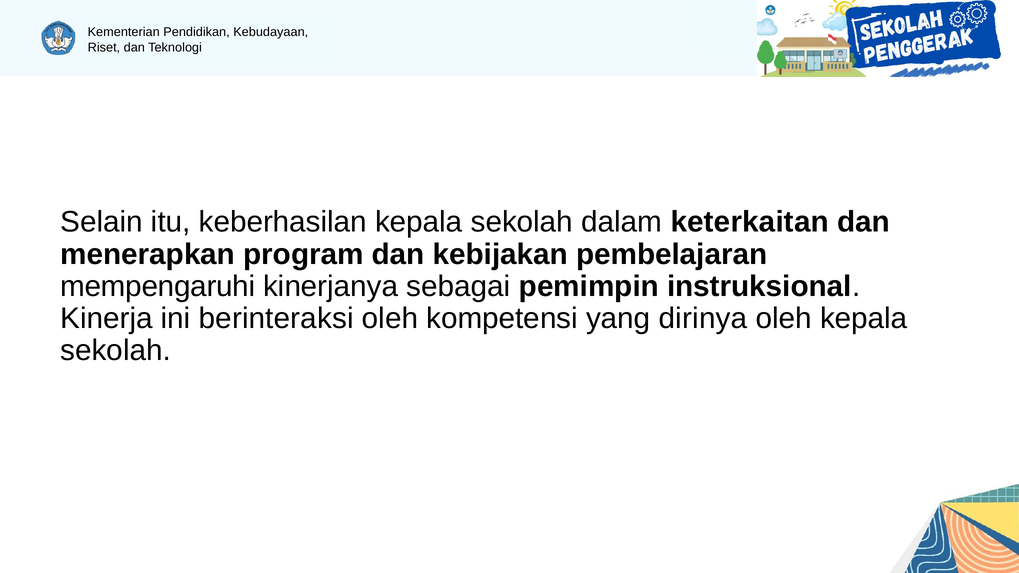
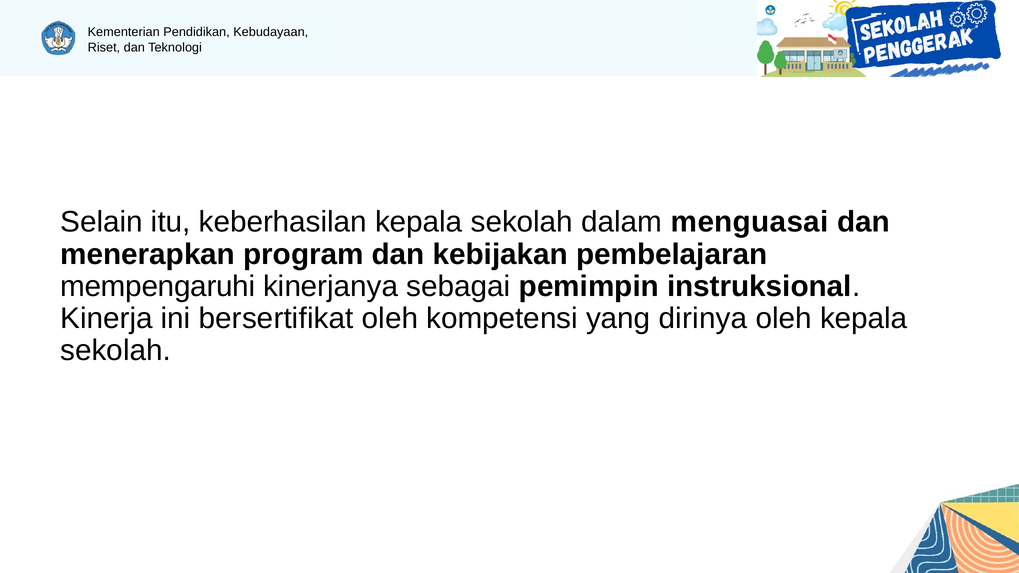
keterkaitan: keterkaitan -> menguasai (750, 222)
berinteraksi: berinteraksi -> bersertifikat (276, 318)
